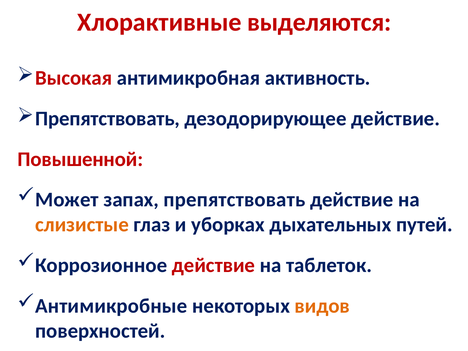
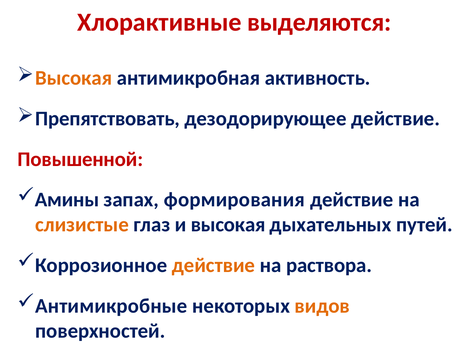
Высокая colour: red -> orange (74, 78)
Может: Может -> Амины (67, 200)
запах препятствовать: препятствовать -> формирования (234, 200)
и уборках: уборках -> высокая (228, 225)
действие colour: red -> orange (213, 265)
таблеток: таблеток -> раствора (329, 265)
